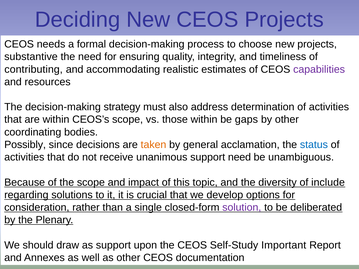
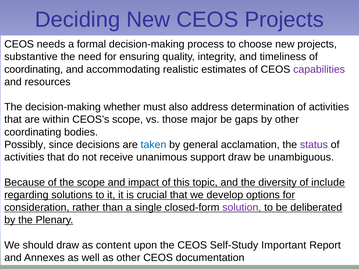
contributing: contributing -> coordinating (34, 69)
strategy: strategy -> whether (122, 107)
those within: within -> major (204, 120)
taken colour: orange -> blue (153, 145)
status colour: blue -> purple (314, 145)
support need: need -> draw (239, 157)
as support: support -> content (113, 245)
